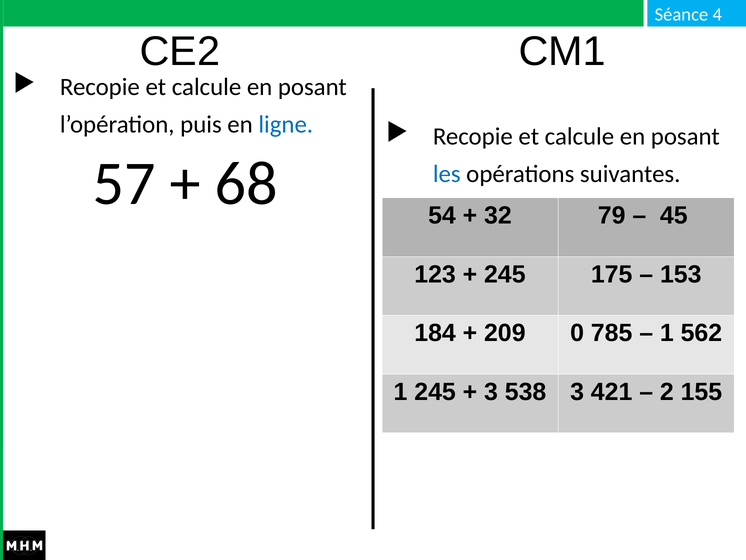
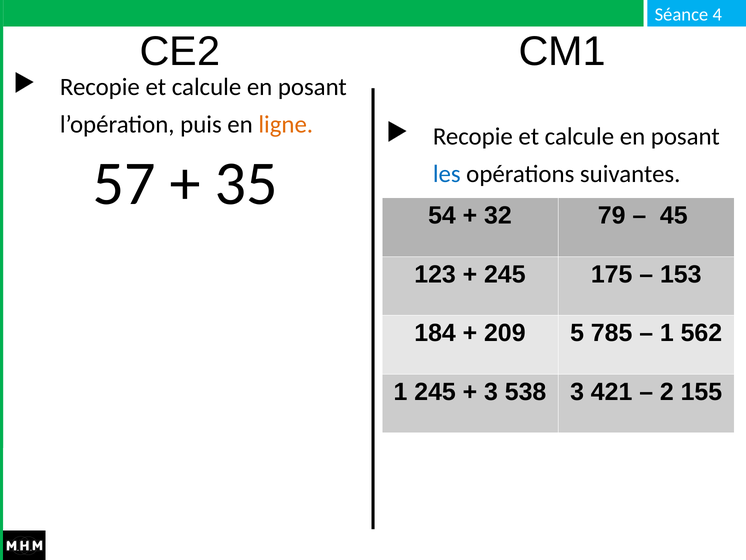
ligne colour: blue -> orange (286, 125)
68: 68 -> 35 (246, 184)
0: 0 -> 5 (577, 333)
